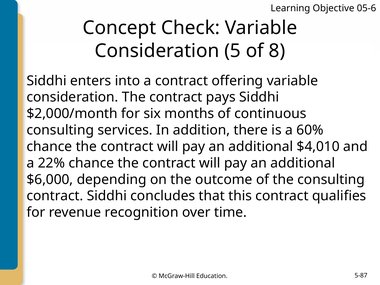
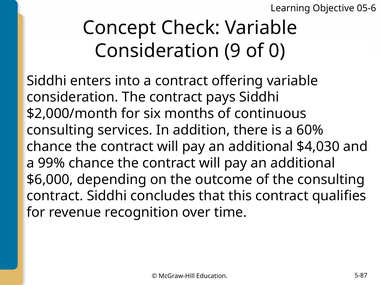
5: 5 -> 9 (233, 51)
8: 8 -> 0 (277, 51)
$4,010: $4,010 -> $4,030 (318, 147)
22%: 22% -> 99% (51, 163)
